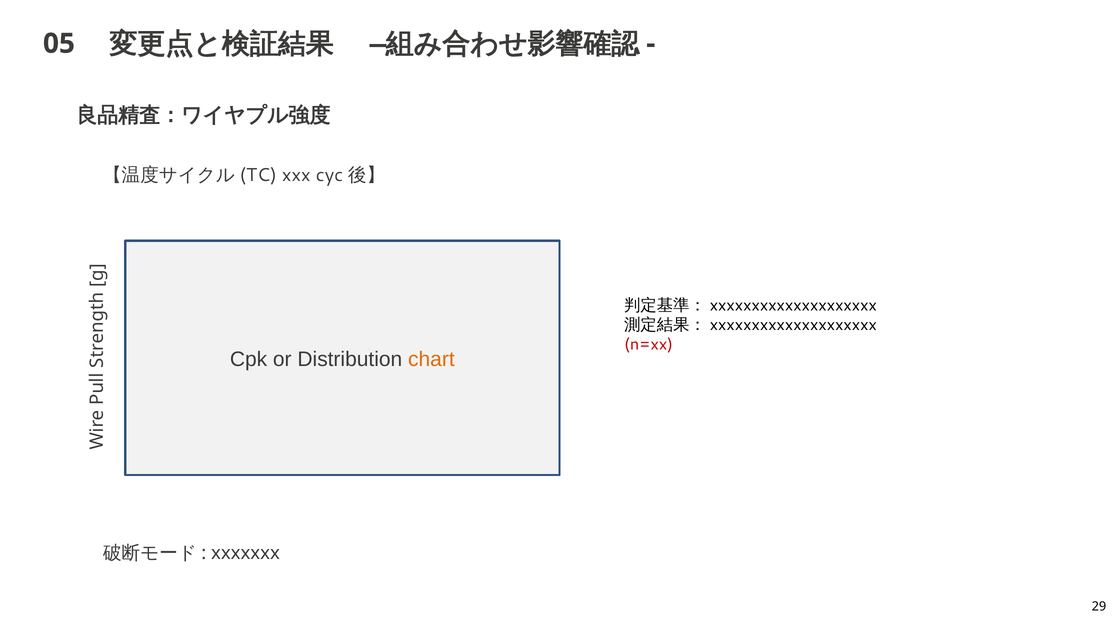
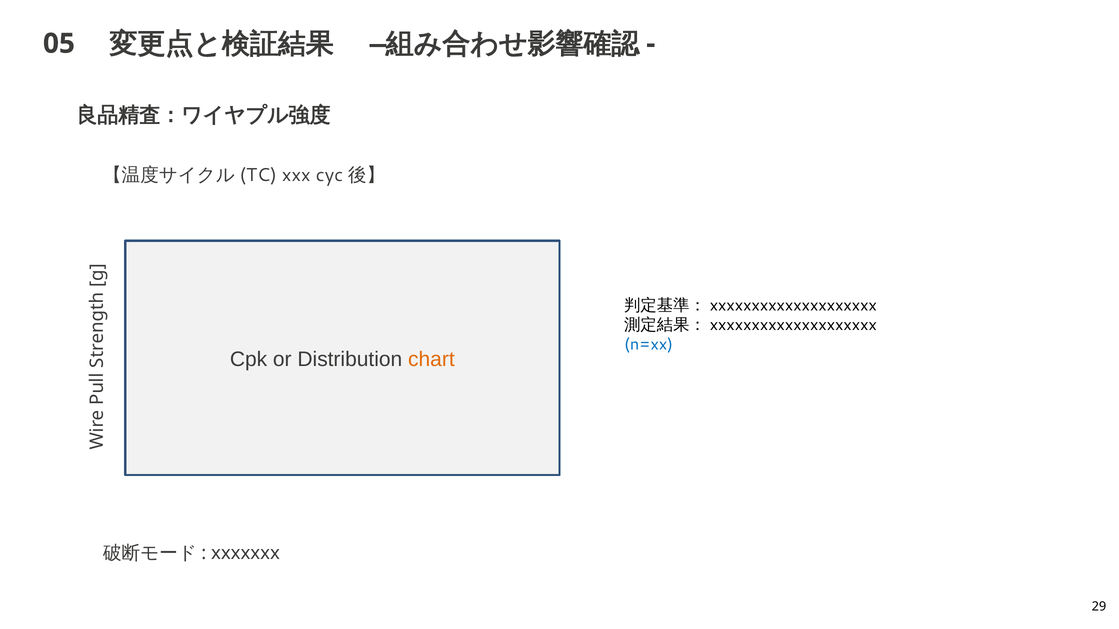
n=xx colour: red -> blue (649, 345)
